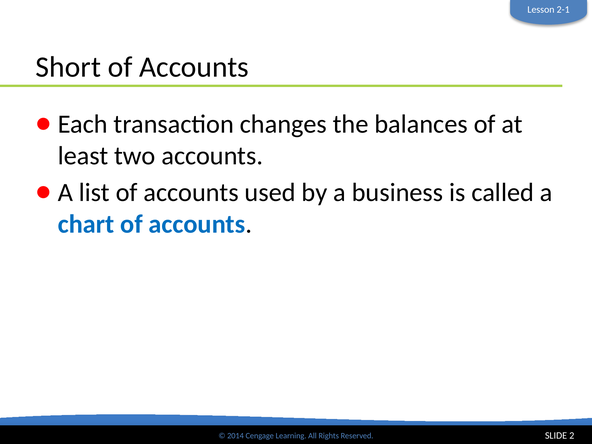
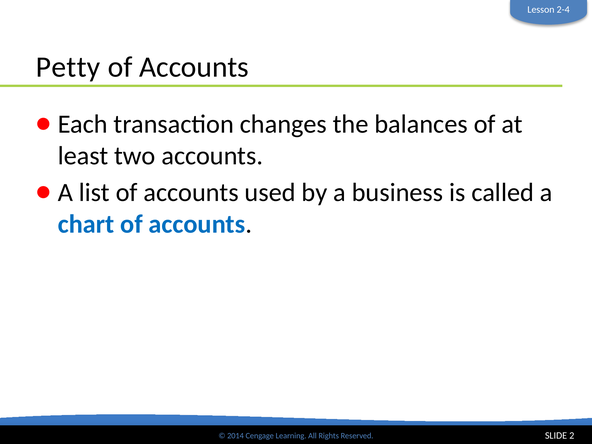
2-1: 2-1 -> 2-4 (563, 9)
Short: Short -> Petty (68, 67)
